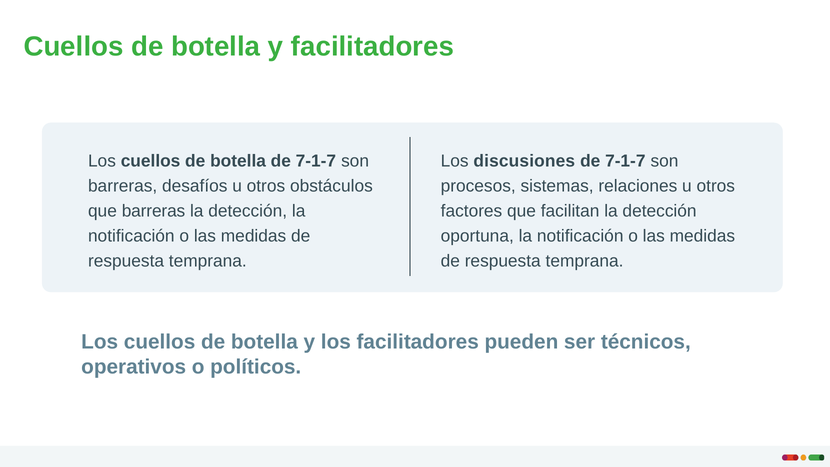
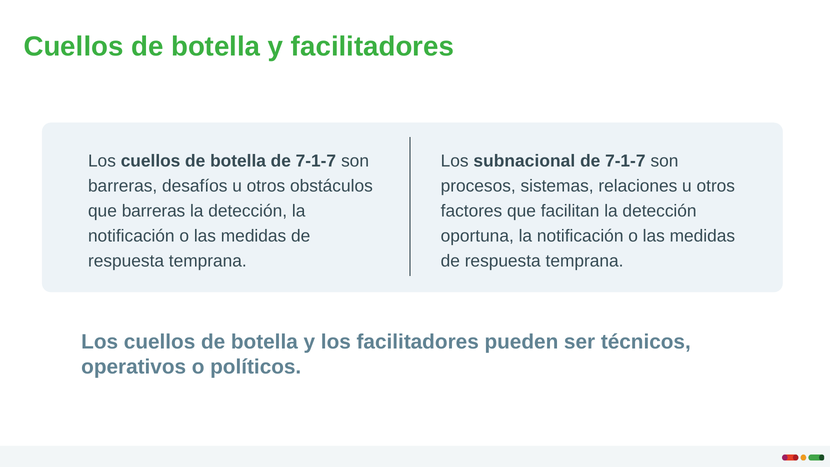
discusiones: discusiones -> subnacional (524, 161)
